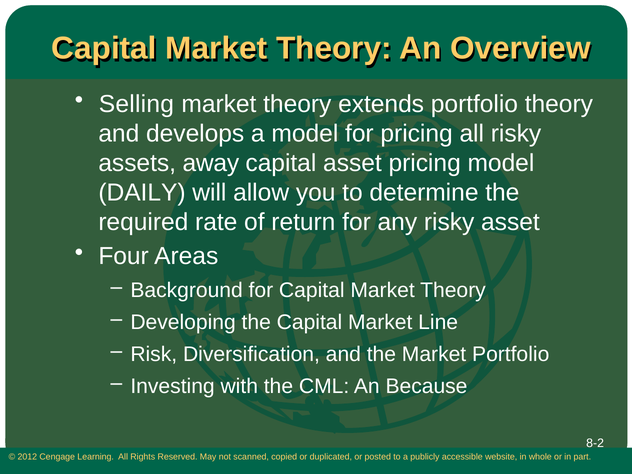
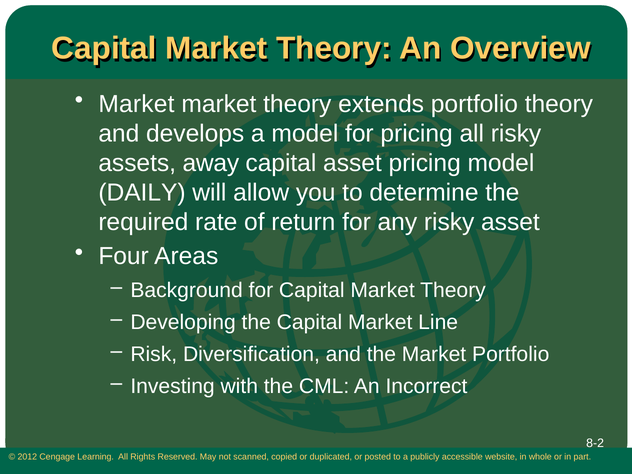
Selling: Selling -> Market (136, 104)
Because: Because -> Incorrect (426, 386)
